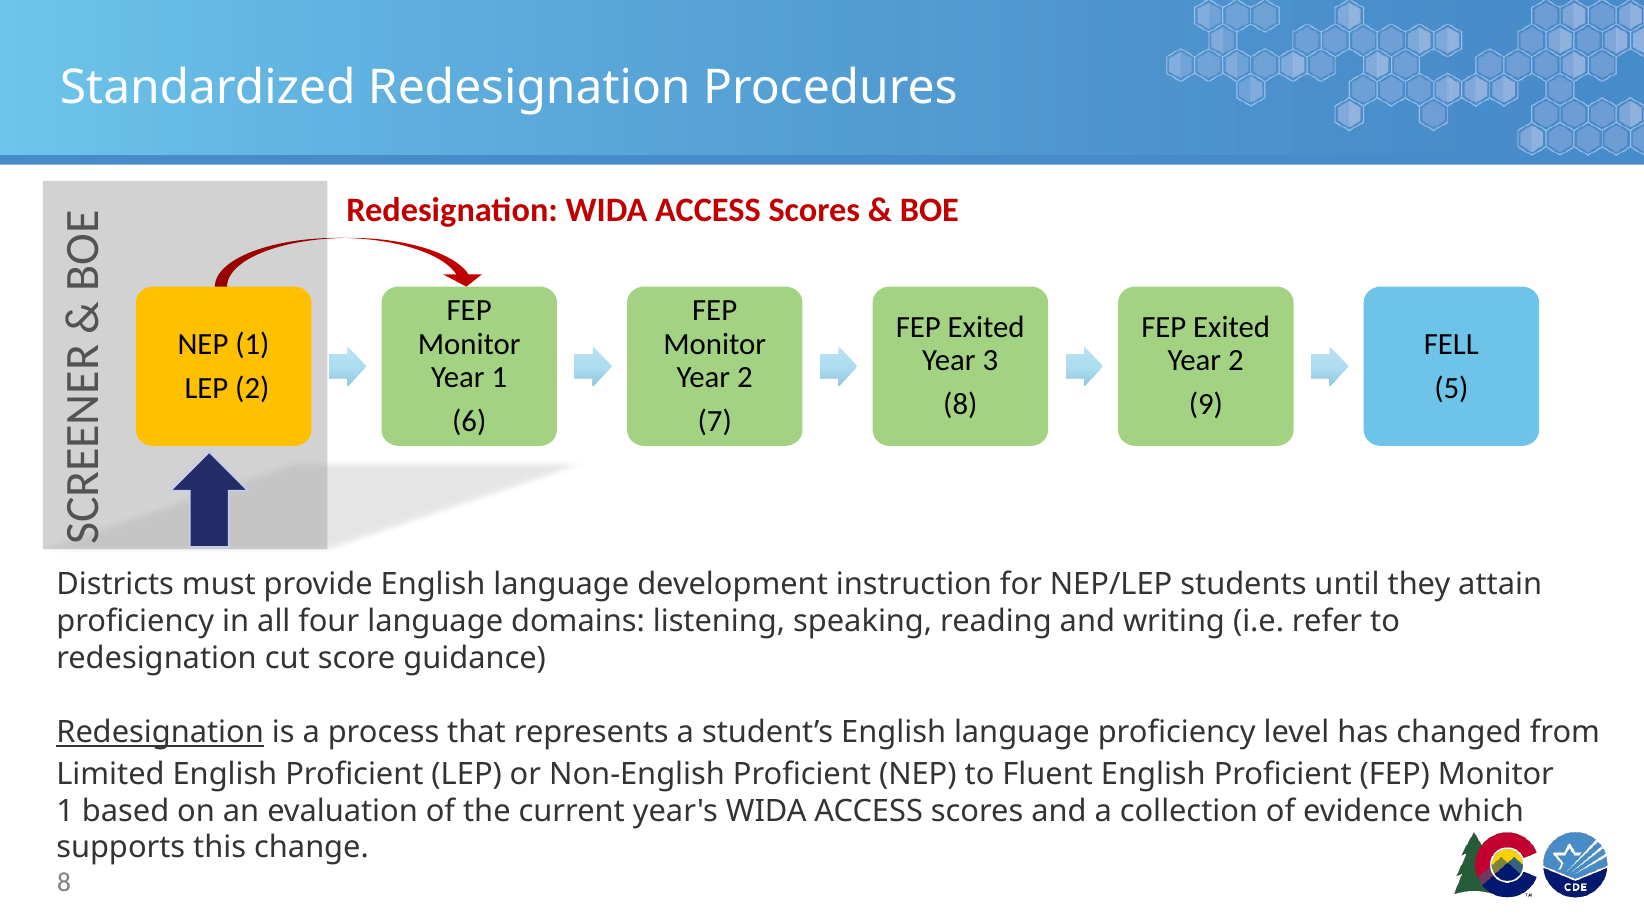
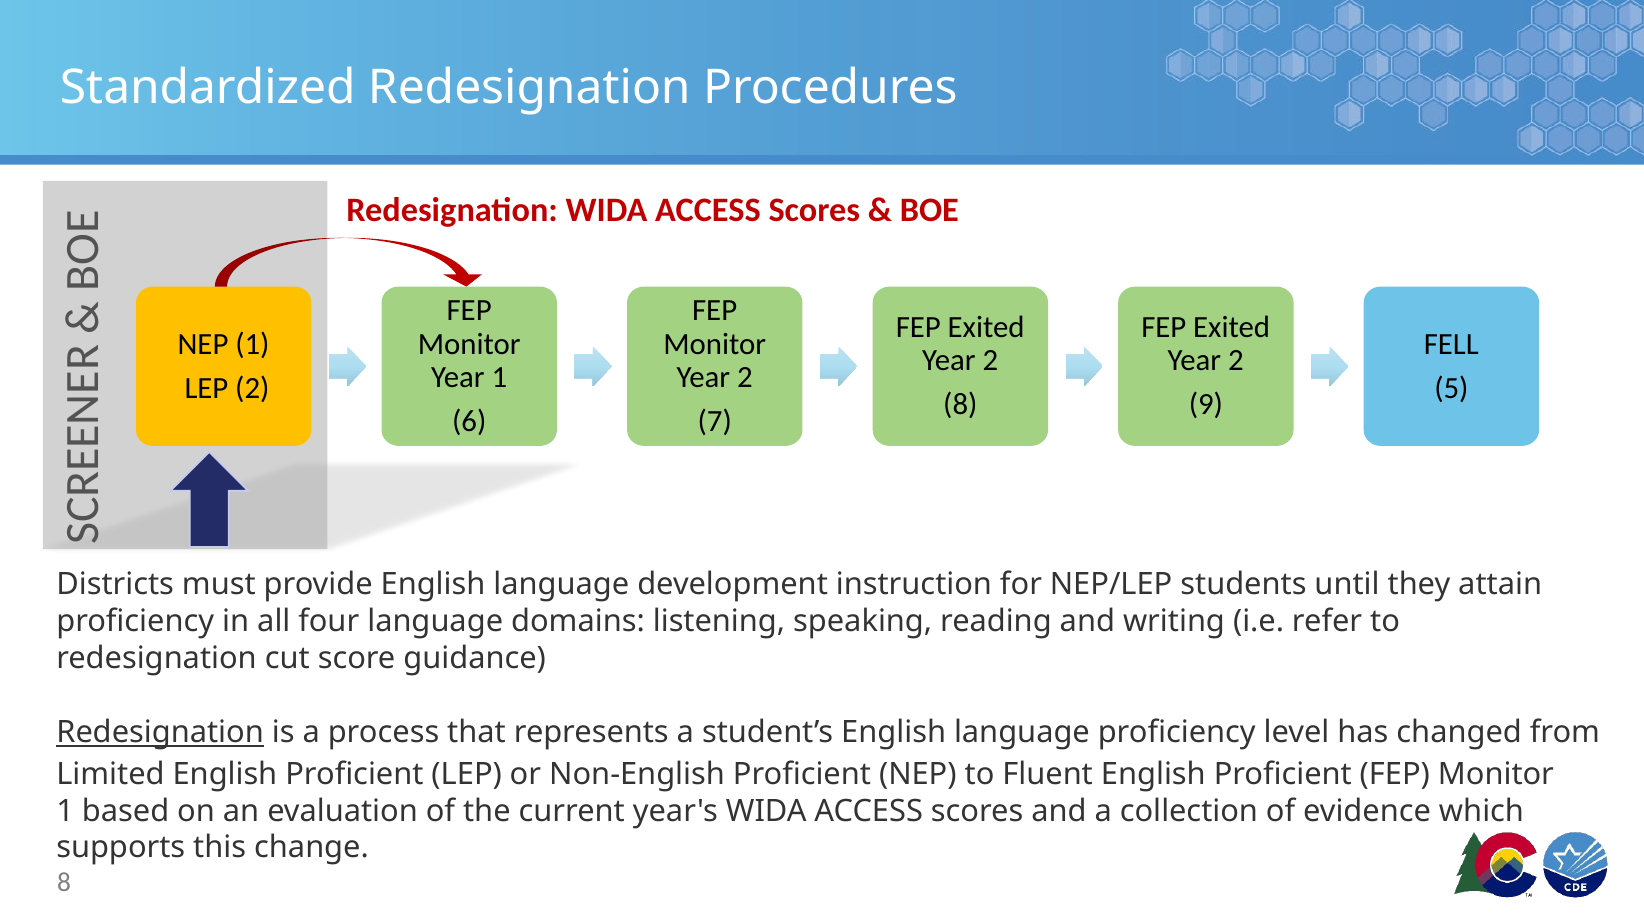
3: 3 -> 2 (991, 361)
